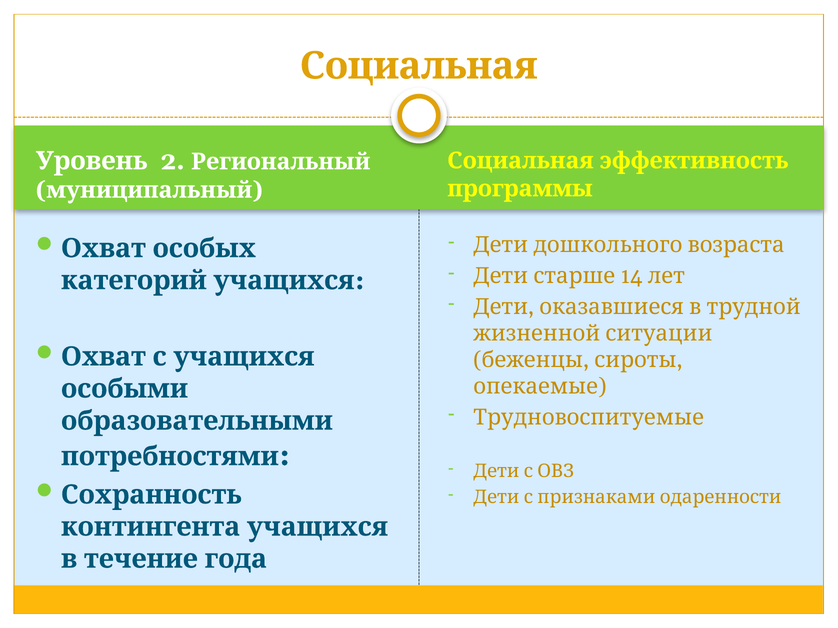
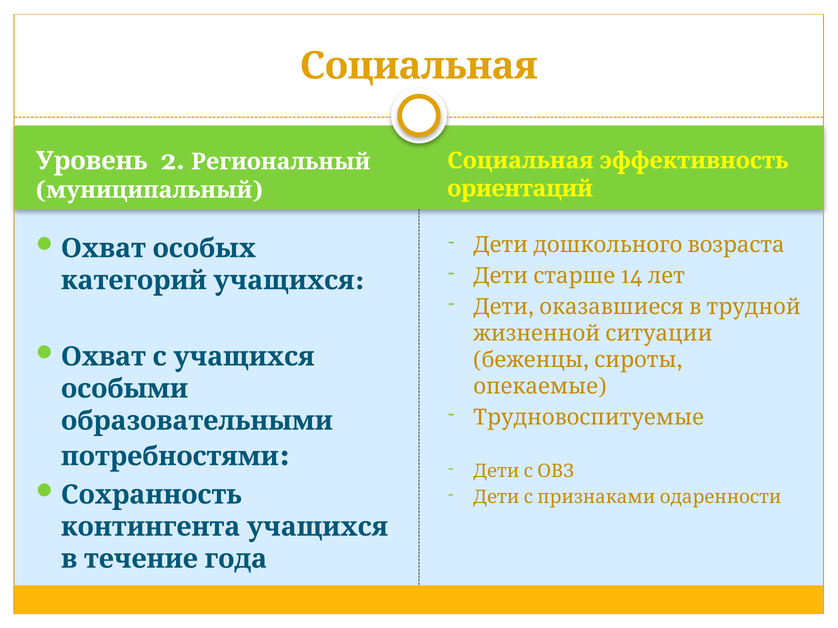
программы: программы -> ориентаций (520, 189)
